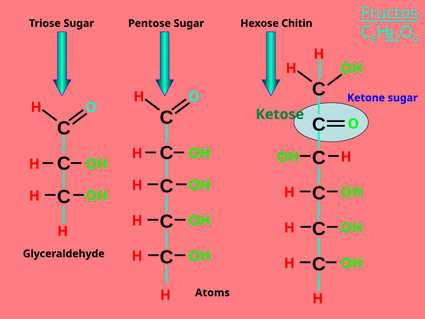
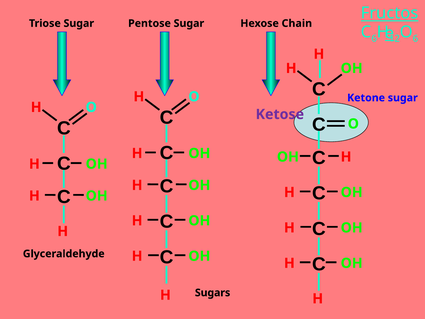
Chitin: Chitin -> Chain (297, 23)
Ketose colour: green -> purple (280, 114)
Atoms: Atoms -> Sugars (213, 293)
